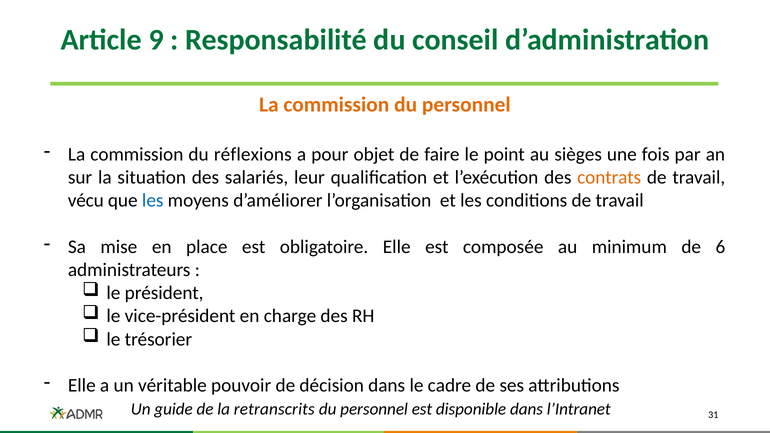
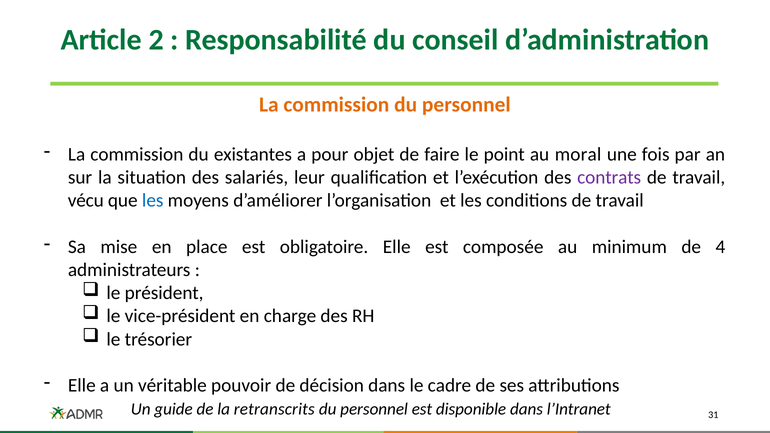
9: 9 -> 2 (156, 40)
réflexions: réflexions -> existantes (253, 154)
sièges: sièges -> moral (578, 154)
contrats colour: orange -> purple (609, 178)
6: 6 -> 4 (720, 247)
